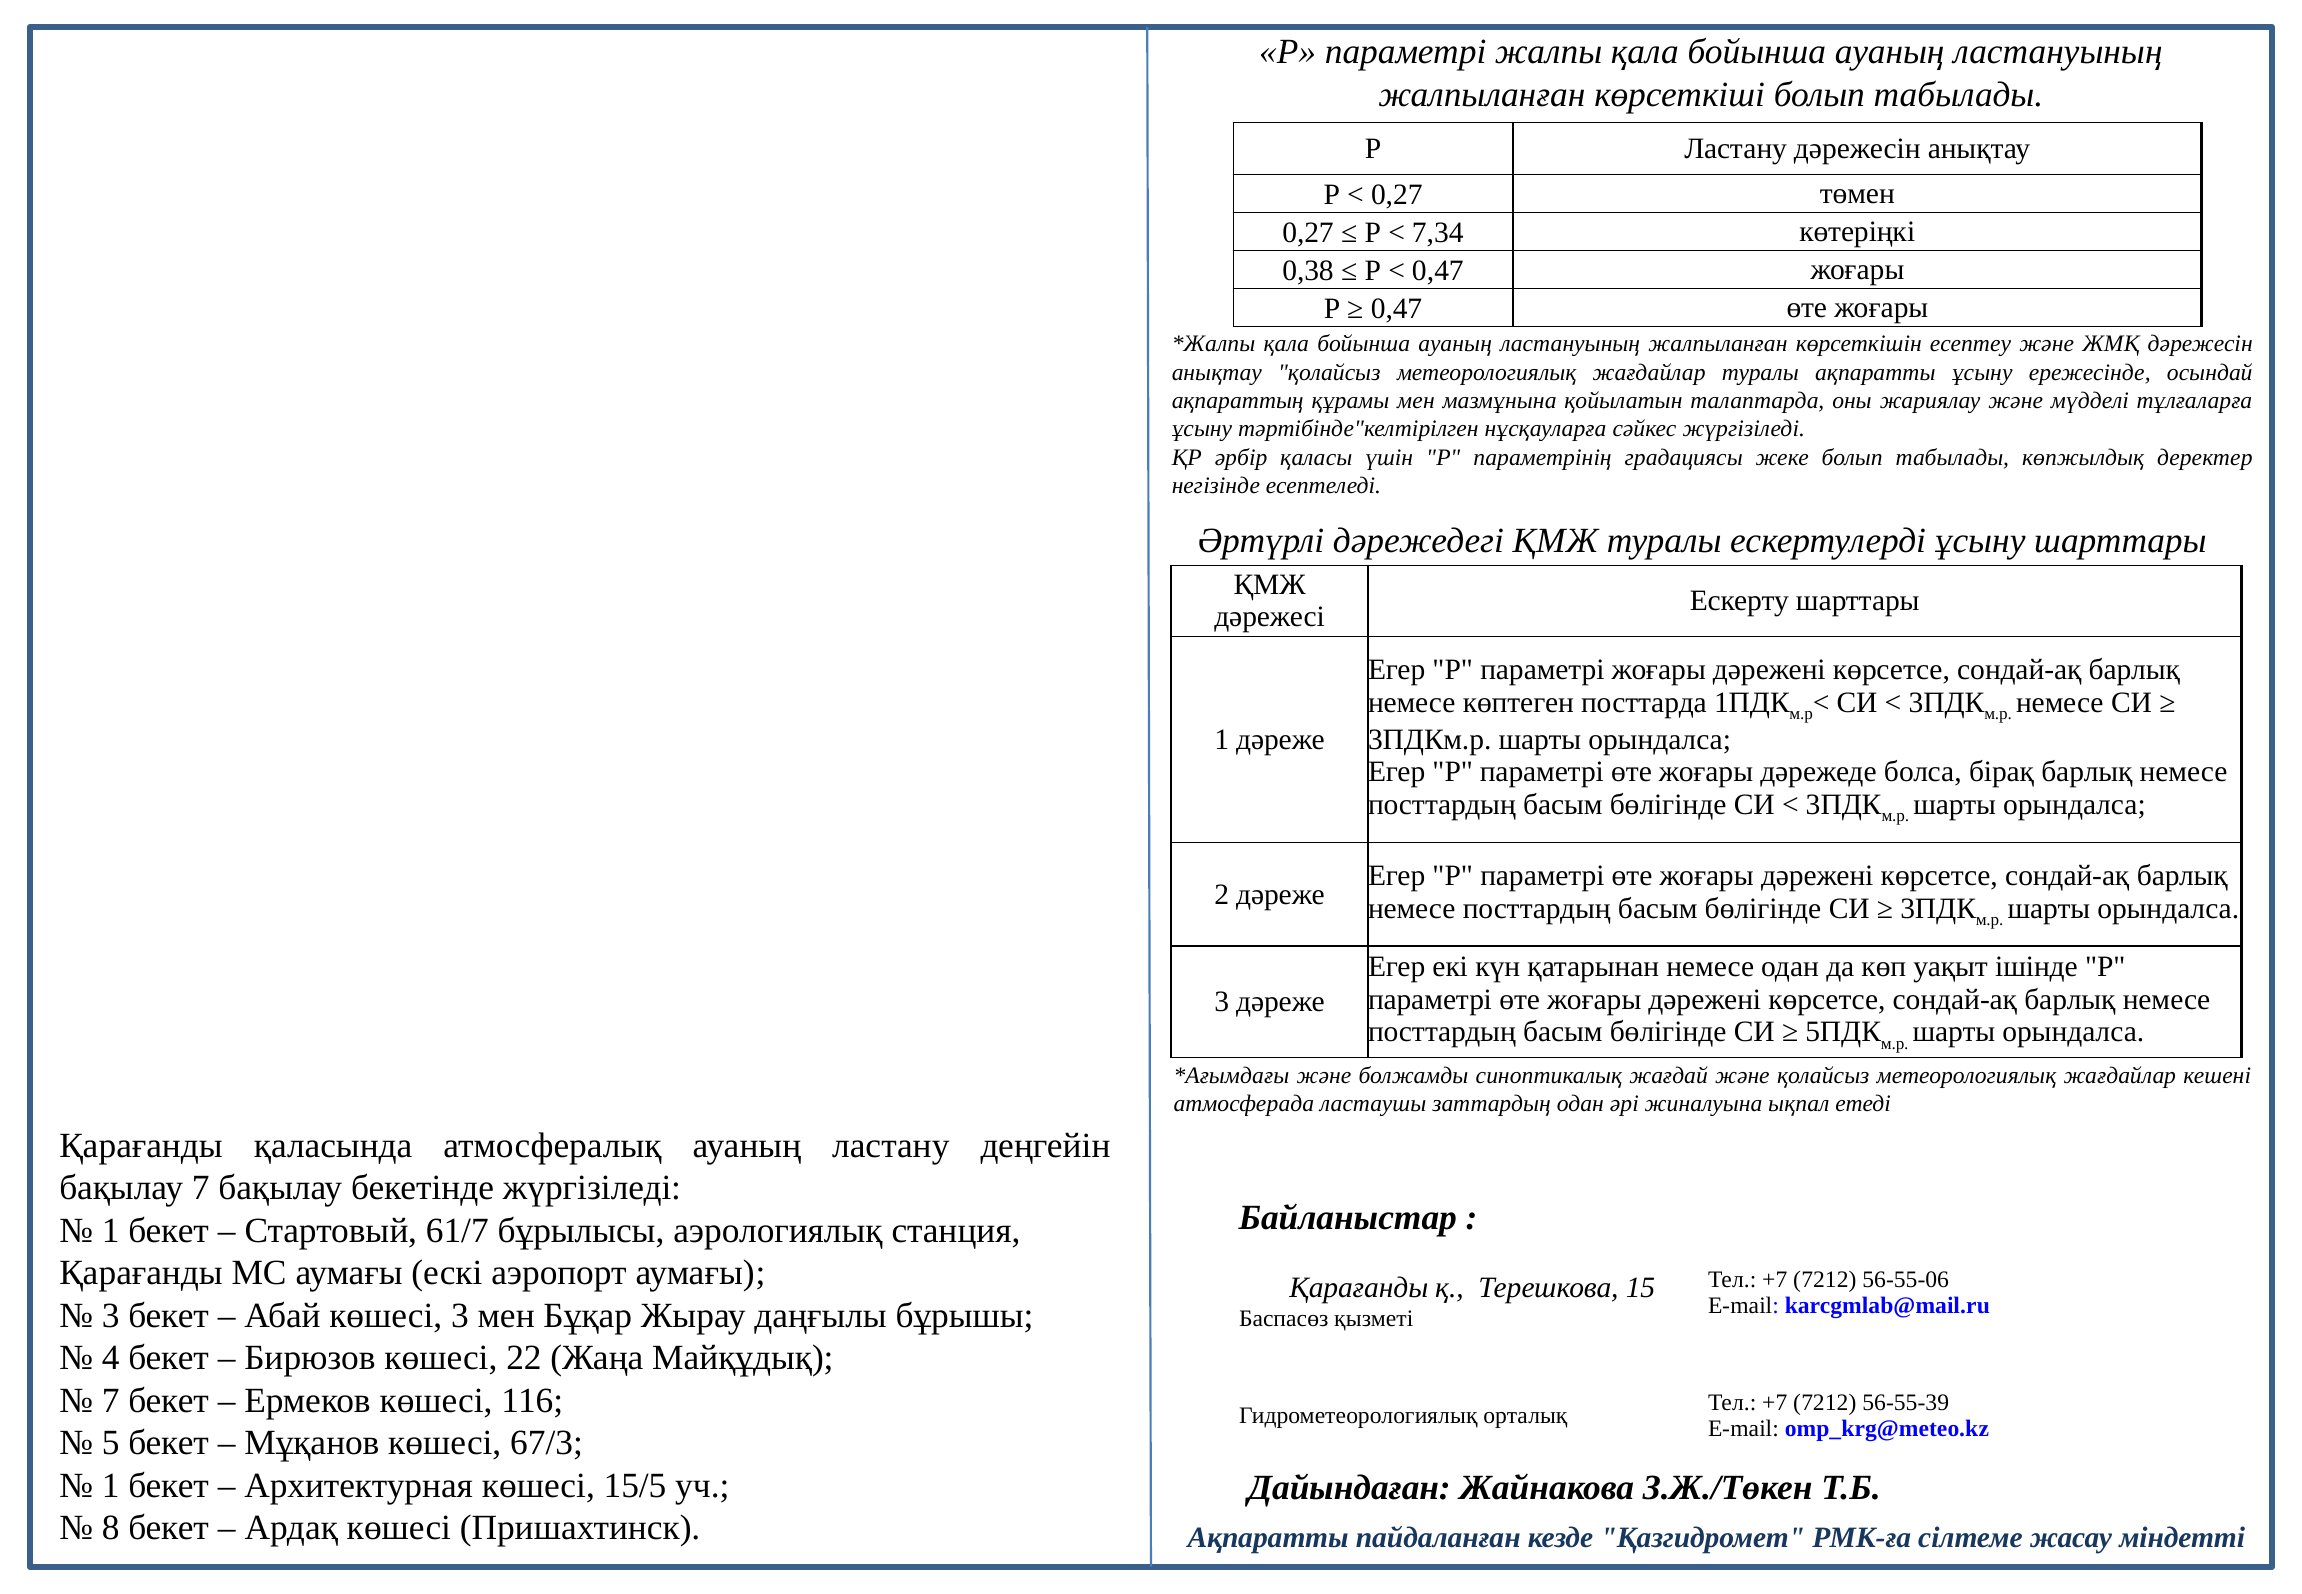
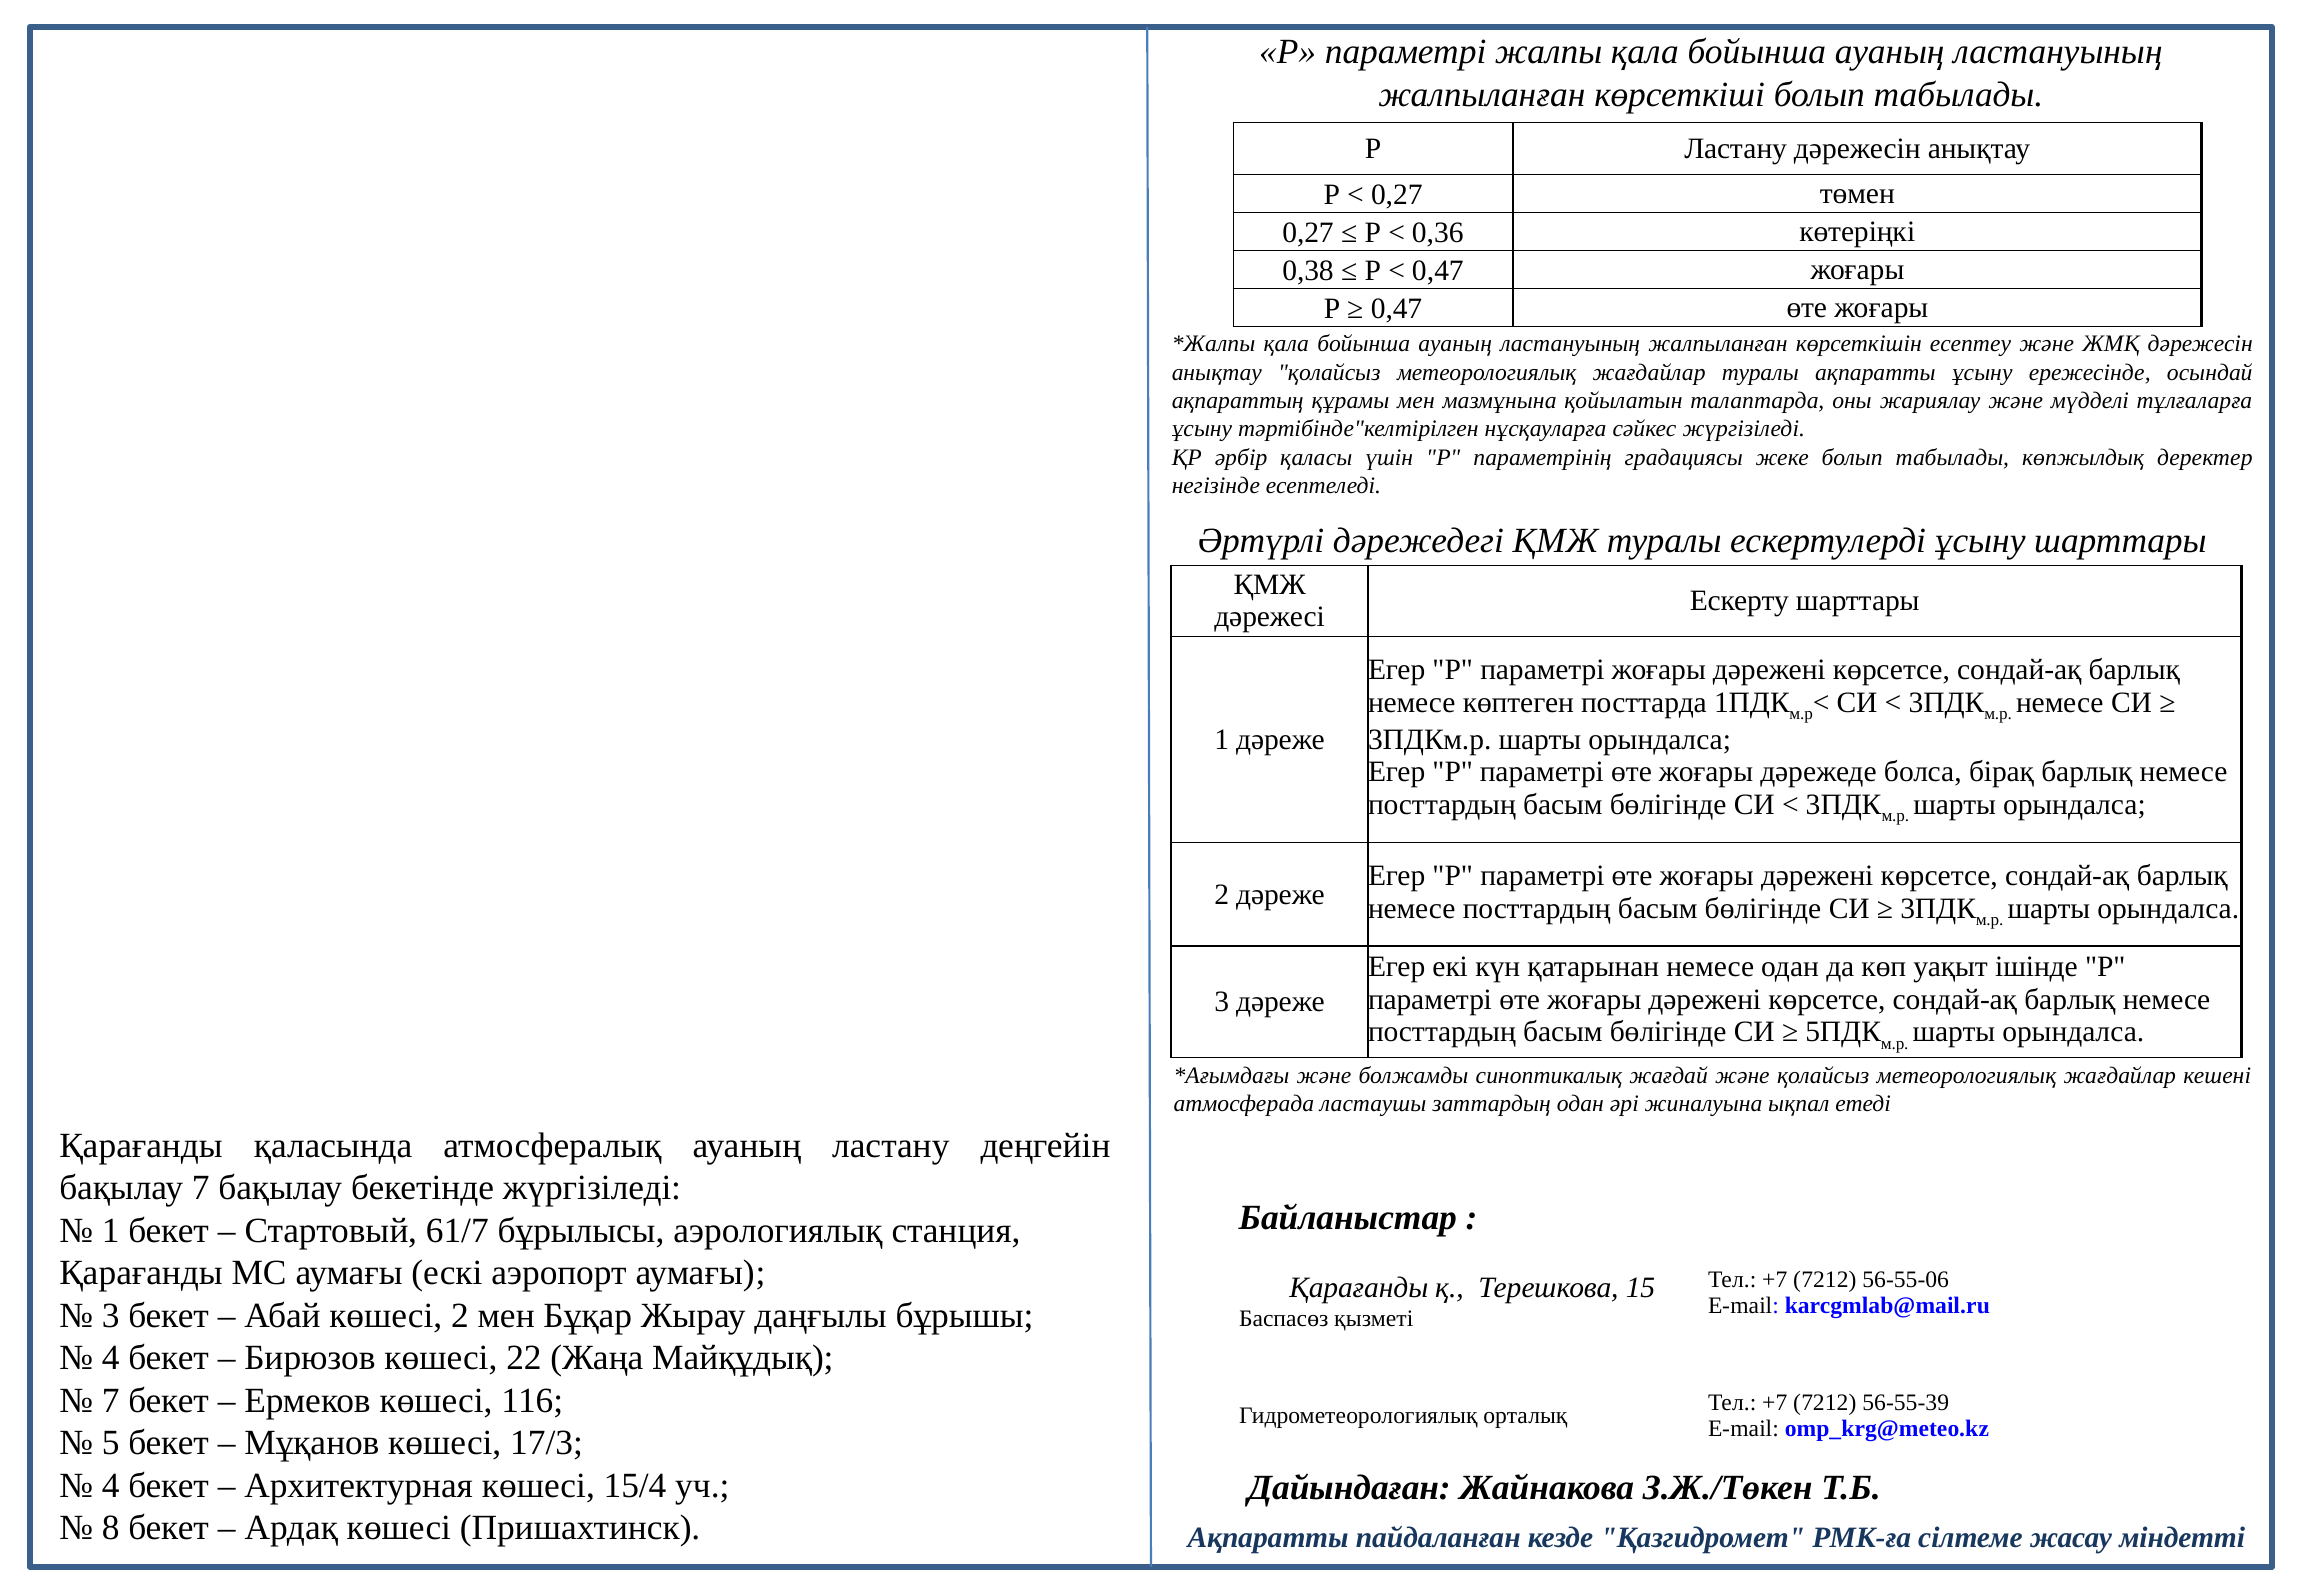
7,34: 7,34 -> 0,36 (1438, 233)
көшесі 3: 3 -> 2 (460, 1315)
67/3: 67/3 -> 17/3 (546, 1443)
1: 1 -> 4 (111, 1485)
15/5: 15/5 -> 15/4 (635, 1485)
